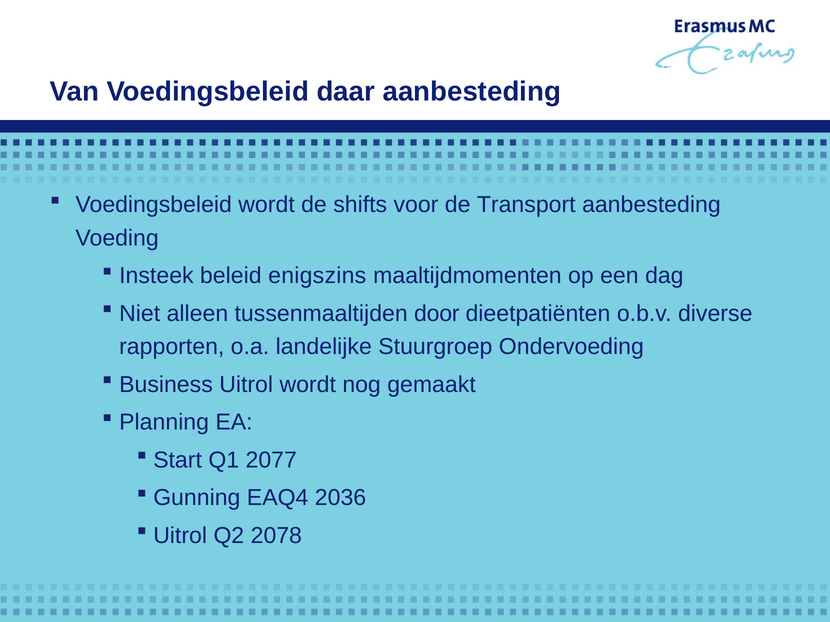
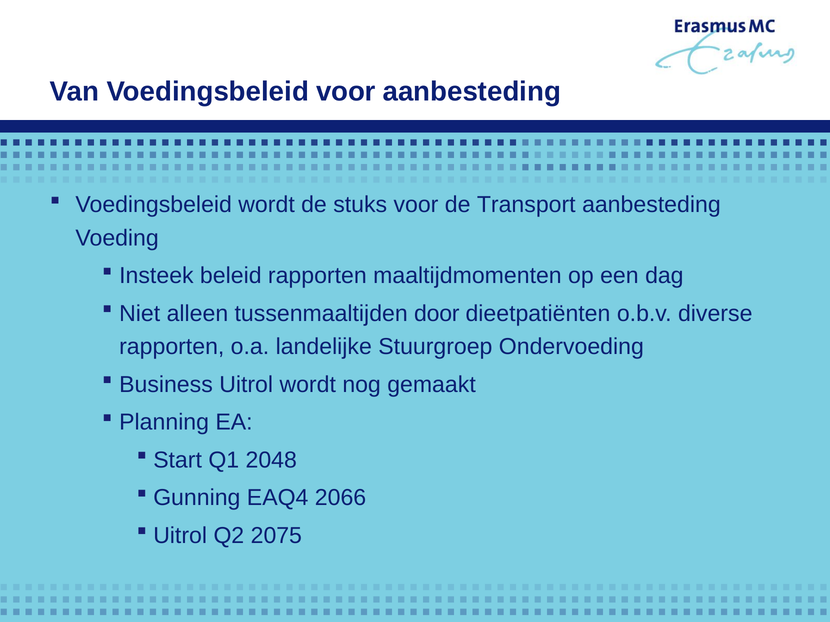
Voedingsbeleid daar: daar -> voor (346, 92)
shifts: shifts -> stuks (360, 205)
beleid enigszins: enigszins -> rapporten (317, 276)
2077: 2077 -> 2048 (271, 460)
2036: 2036 -> 2066 (341, 498)
2078: 2078 -> 2075 (276, 536)
